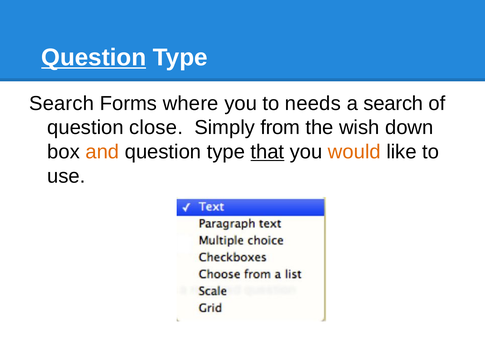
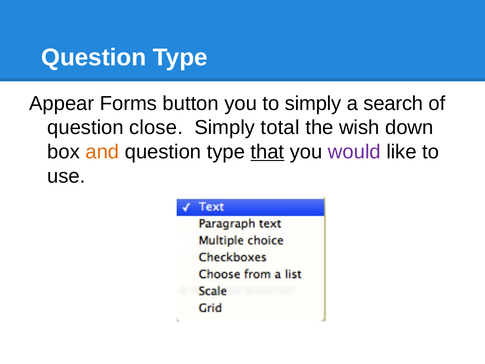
Question underline: present -> none (94, 57)
Search: Search -> Appear (62, 103)
where: where -> button (191, 103)
to needs: needs -> simply (313, 103)
from: from -> total (280, 128)
would colour: orange -> purple (354, 152)
